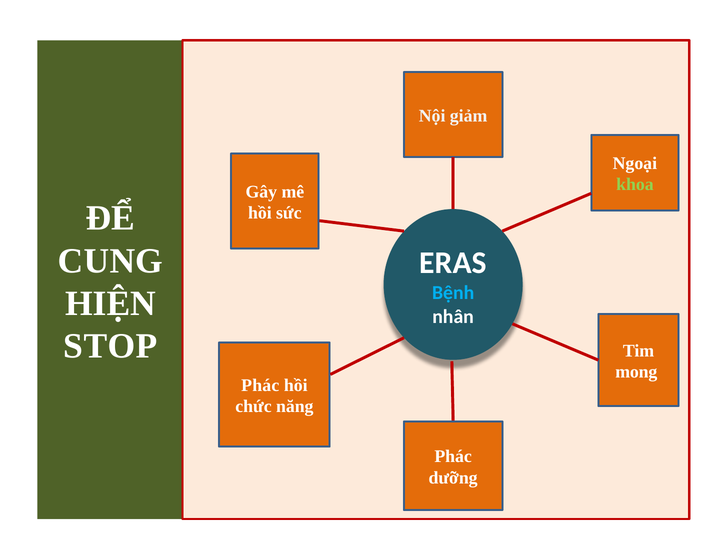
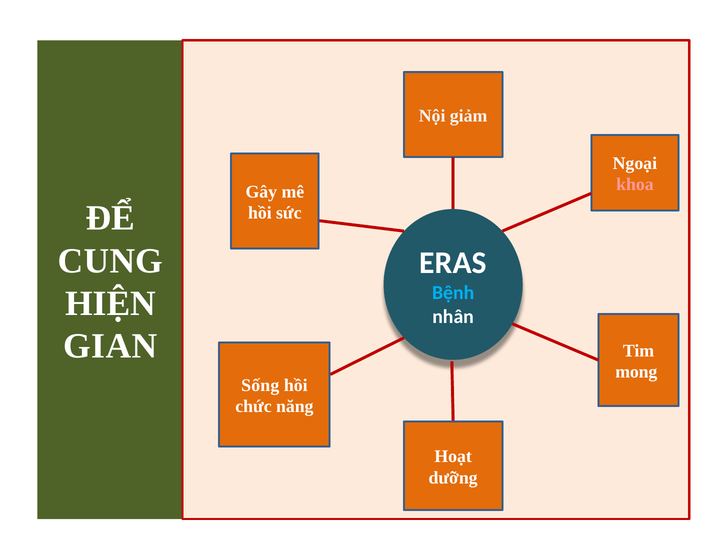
khoa colour: light green -> pink (635, 185)
STOP: STOP -> GIAN (110, 346)
Phác: Phác -> Sống (260, 385)
Phác: Phác -> Hoạt (453, 457)
